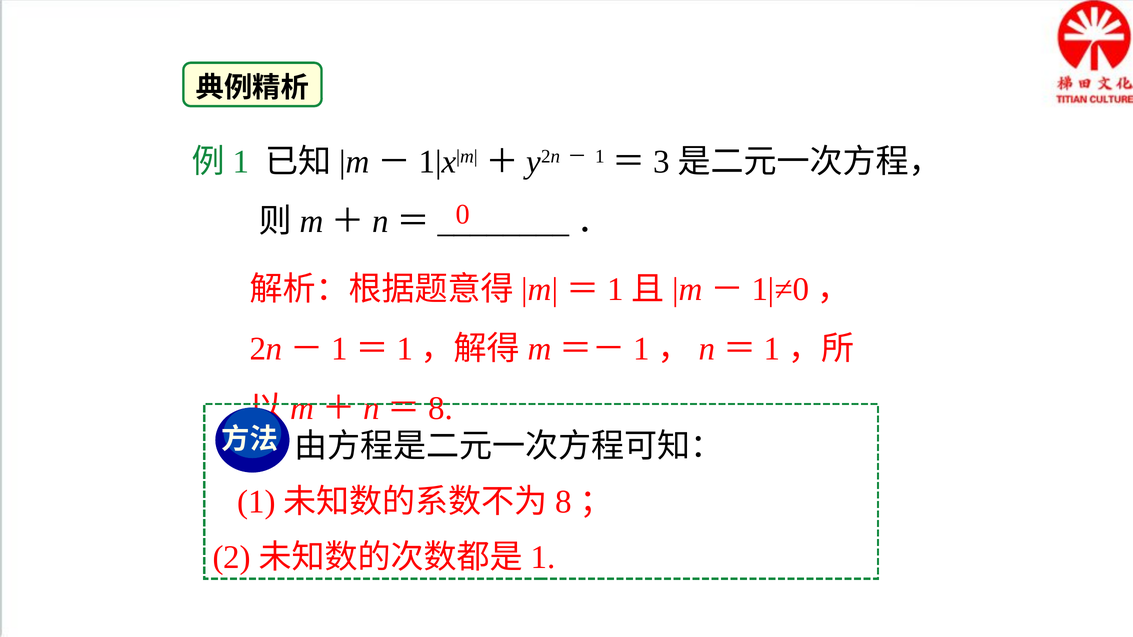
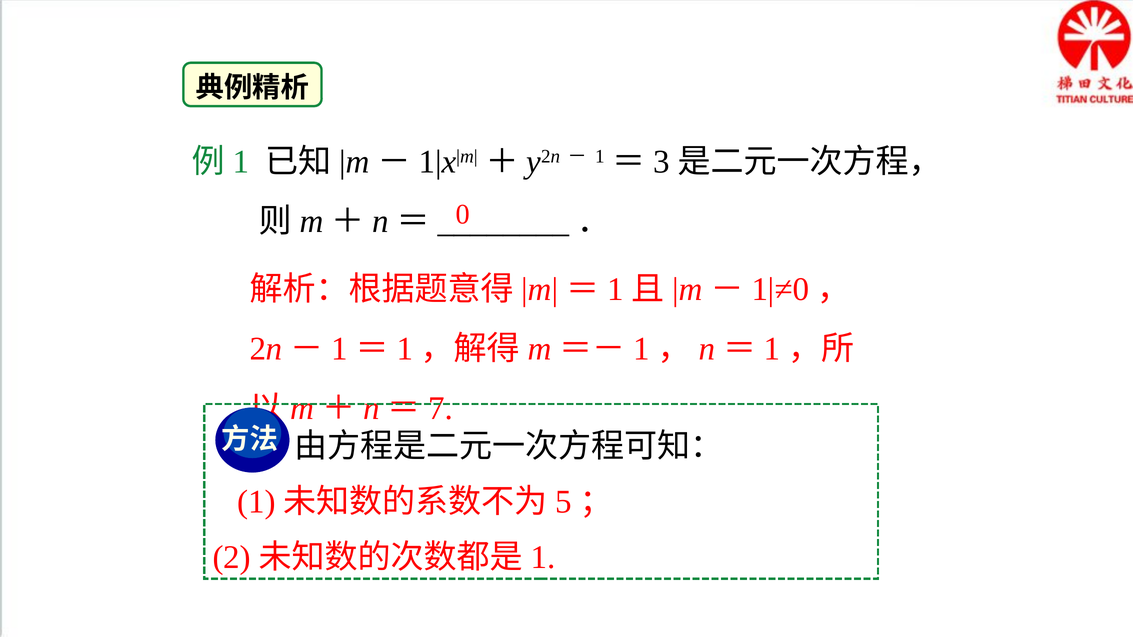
8: 8 -> 7 (441, 409)
8: 8 -> 5 (564, 502)
